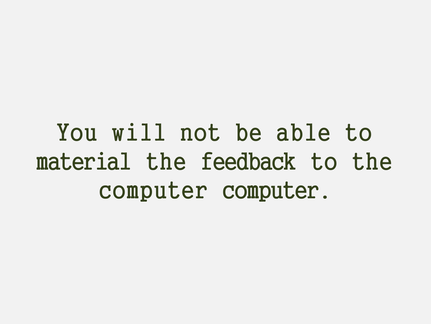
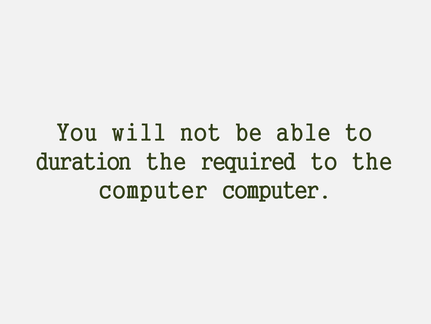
material: material -> duration (84, 161)
feedback: feedback -> required (249, 161)
